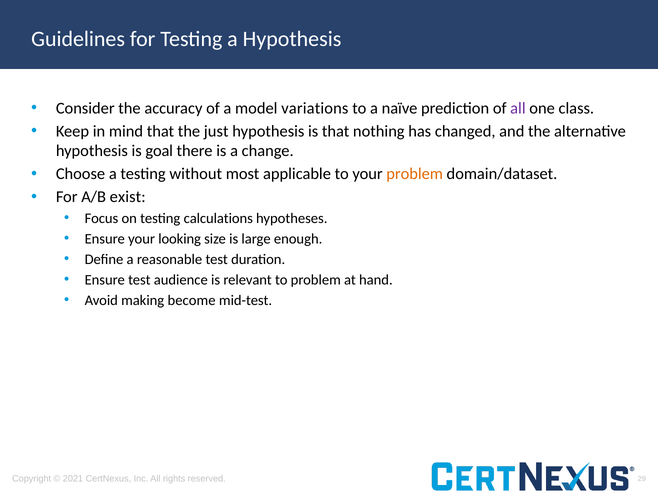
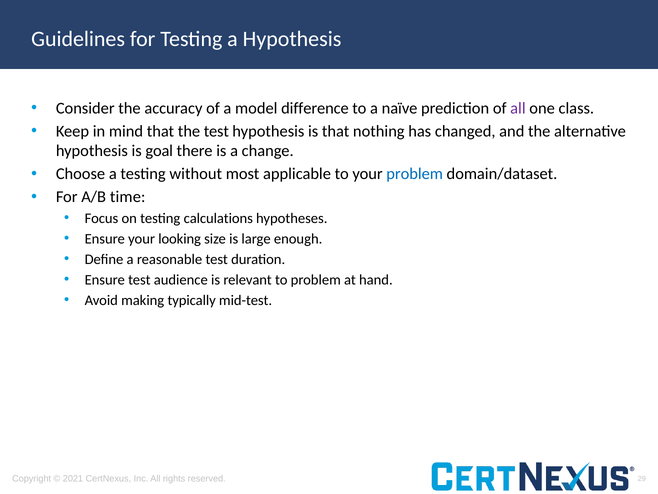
variations: variations -> difference (315, 108)
the just: just -> test (216, 131)
problem colour: orange -> blue (415, 174)
exist: exist -> time (128, 197)
become: become -> typically (192, 300)
